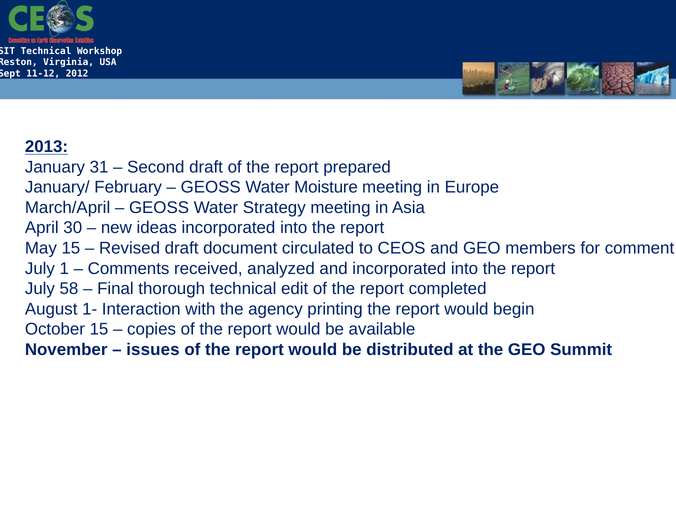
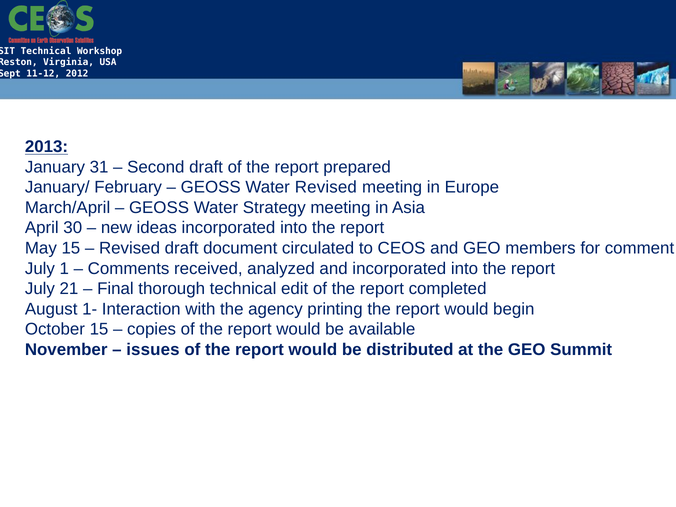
Water Moisture: Moisture -> Revised (326, 187)
58: 58 -> 21 (69, 289)
